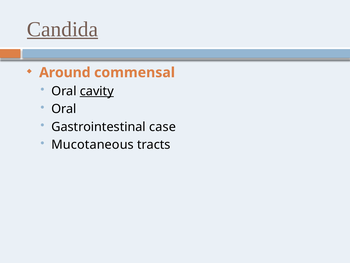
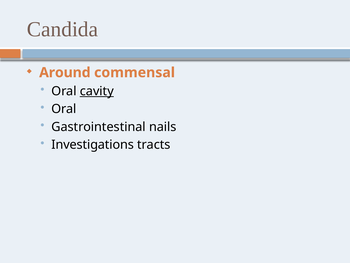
Candida underline: present -> none (63, 29)
case: case -> nails (163, 127)
Mucotaneous: Mucotaneous -> Investigations (93, 145)
